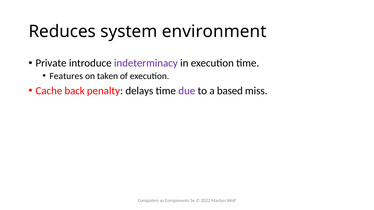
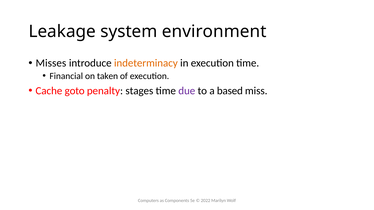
Reduces: Reduces -> Leakage (62, 31)
Private: Private -> Misses (51, 63)
indeterminacy colour: purple -> orange (146, 63)
Features: Features -> Financial (66, 76)
back: back -> goto (75, 91)
delays: delays -> stages (139, 91)
